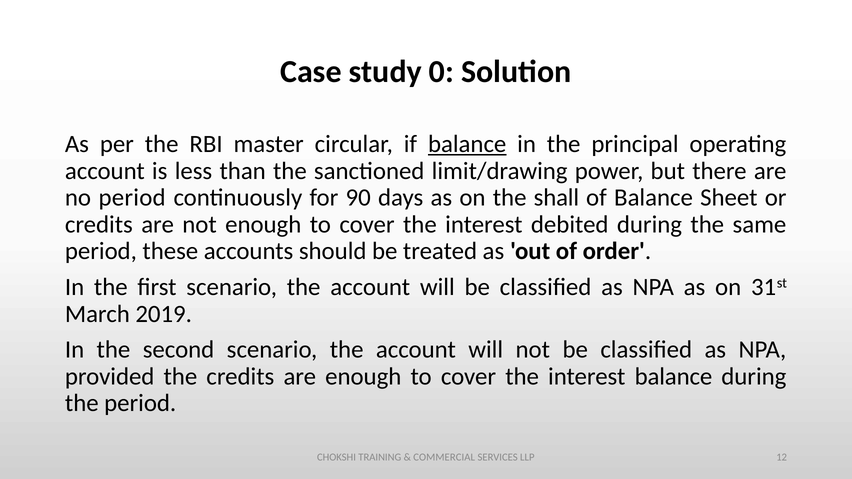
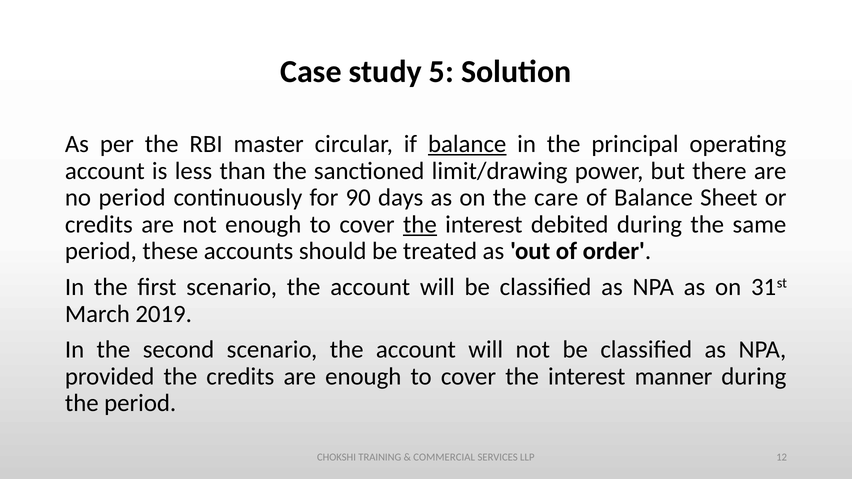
0: 0 -> 5 (441, 72)
shall: shall -> care (556, 198)
the underline: none -> present (420, 225)
interest balance: balance -> manner (673, 377)
